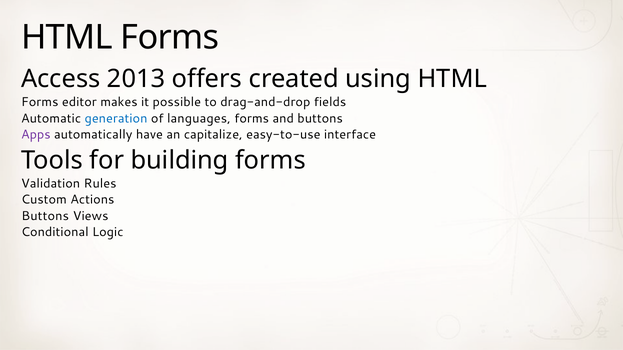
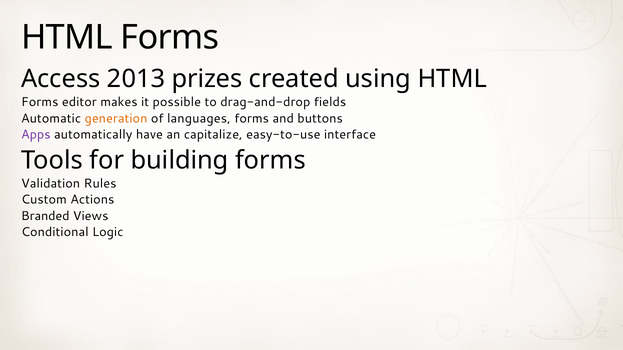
offers: offers -> prizes (207, 79)
generation colour: blue -> orange (116, 118)
Buttons: Buttons -> Branded (45, 216)
